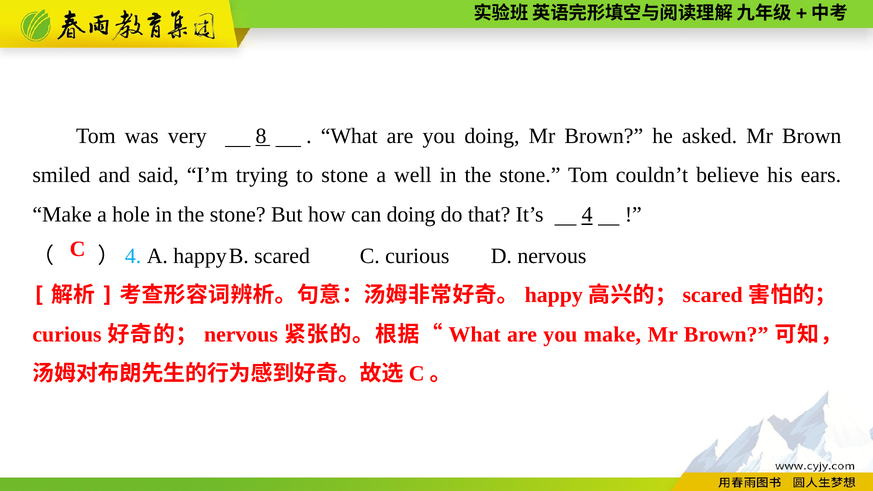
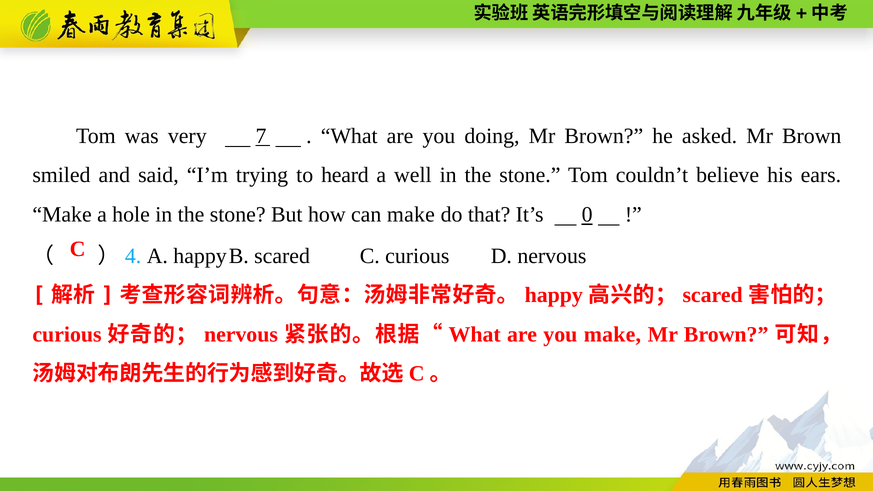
8: 8 -> 7 (261, 136)
to stone: stone -> heard (345, 175)
can doing: doing -> make (411, 215)
4: 4 -> 0 (587, 215)
